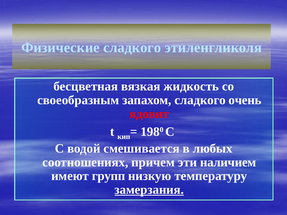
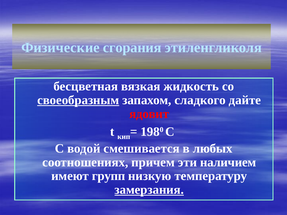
Физические сладкого: сладкого -> сгорания (132, 48)
своеобразным underline: none -> present (78, 100)
очень: очень -> дайте (245, 100)
